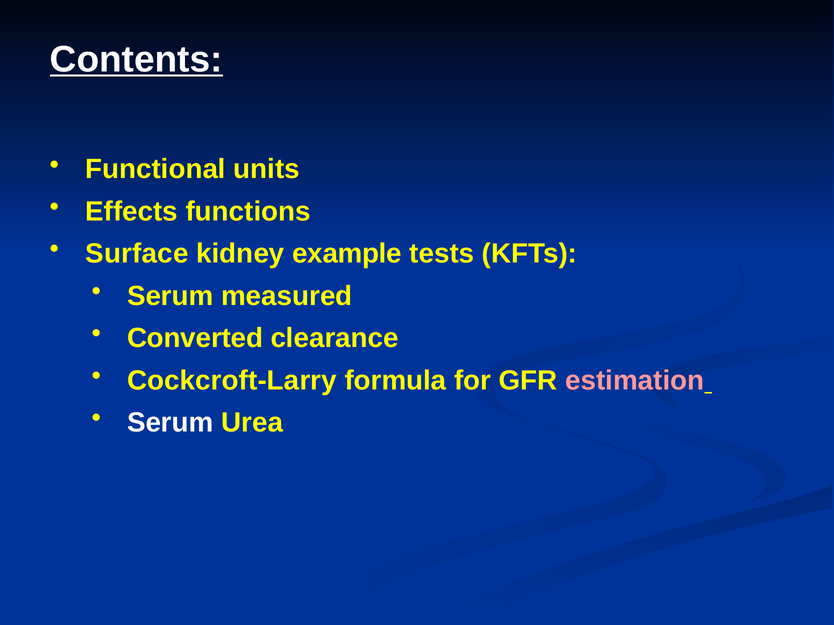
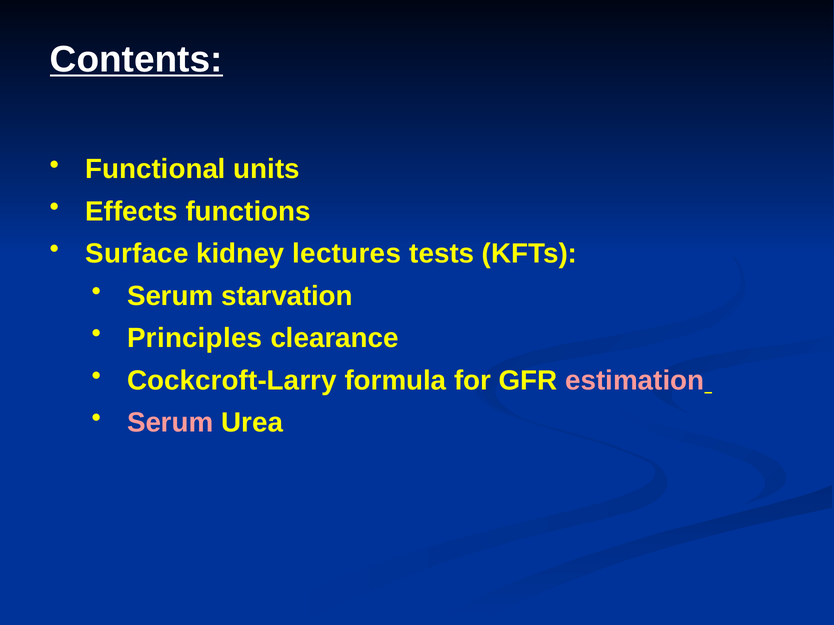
example: example -> lectures (347, 254)
measured: measured -> starvation (287, 296)
Converted: Converted -> Principles (195, 338)
Serum colour: white -> pink (170, 423)
